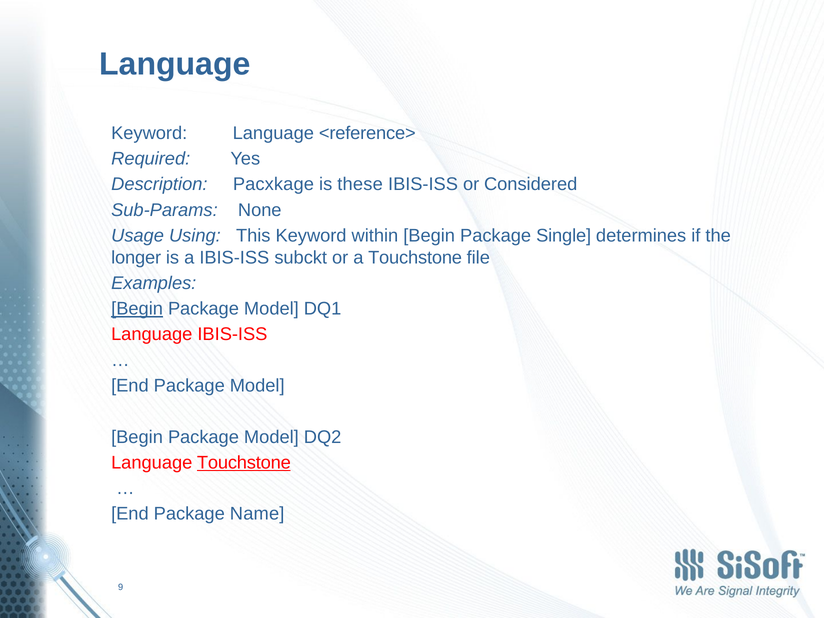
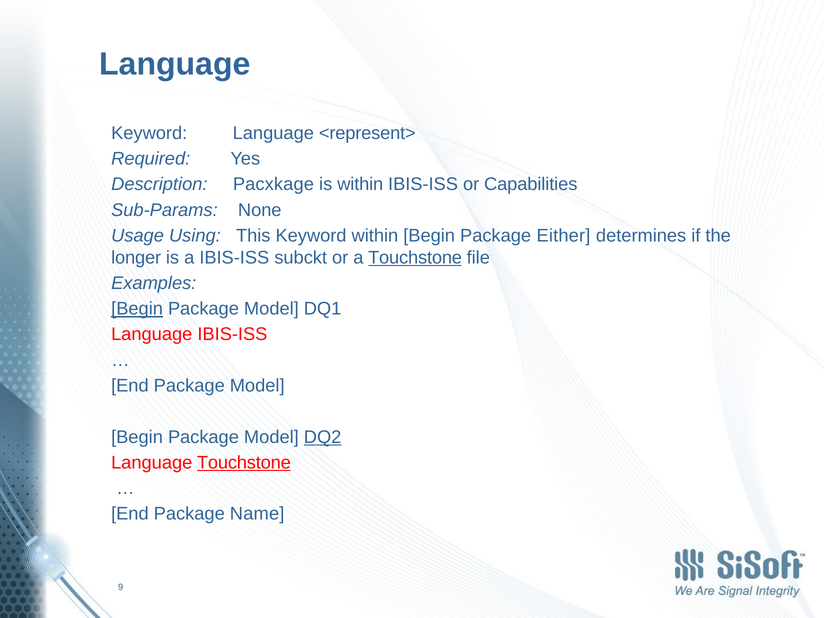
<reference>: <reference> -> <represent> (367, 133)
is these: these -> within (360, 184)
Considered: Considered -> Capabilities (531, 184)
Single: Single -> Either (563, 236)
Touchstone underline: none -> present (415, 258)
DQ2 underline: none -> present (323, 437)
